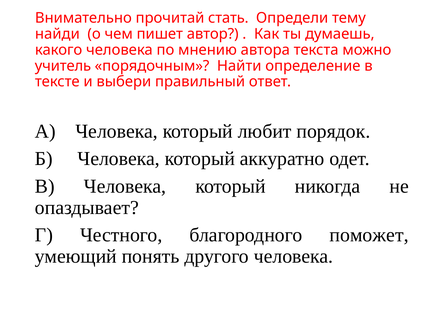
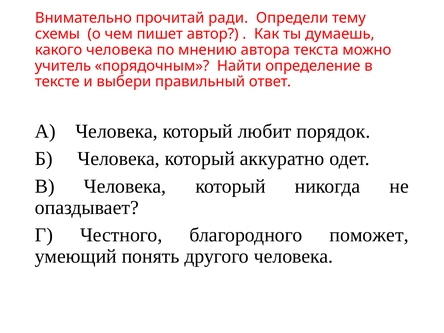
стать: стать -> ради (228, 18)
найди: найди -> схемы (57, 34)
